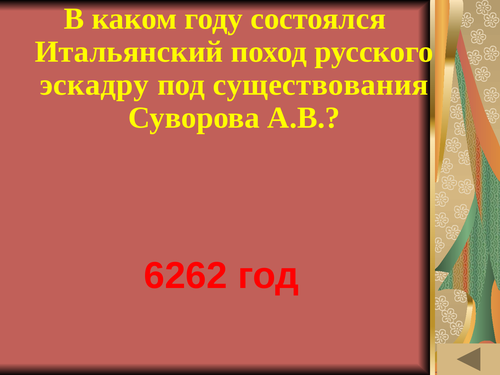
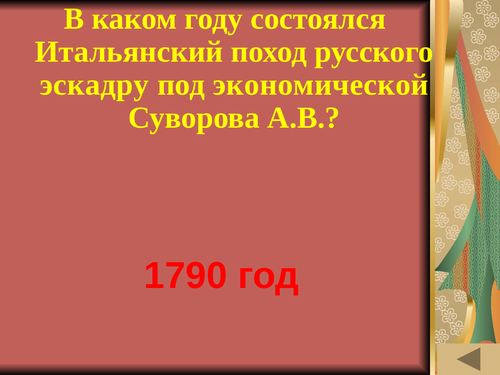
существования: существования -> экономической (321, 85)
6262: 6262 -> 1790 (186, 276)
